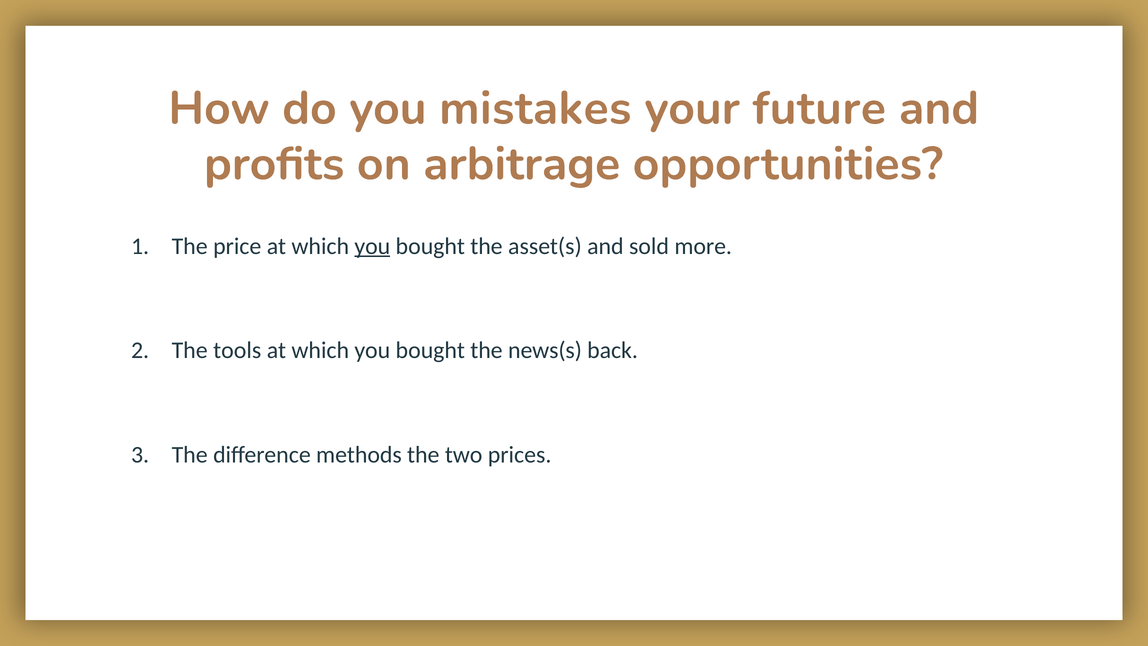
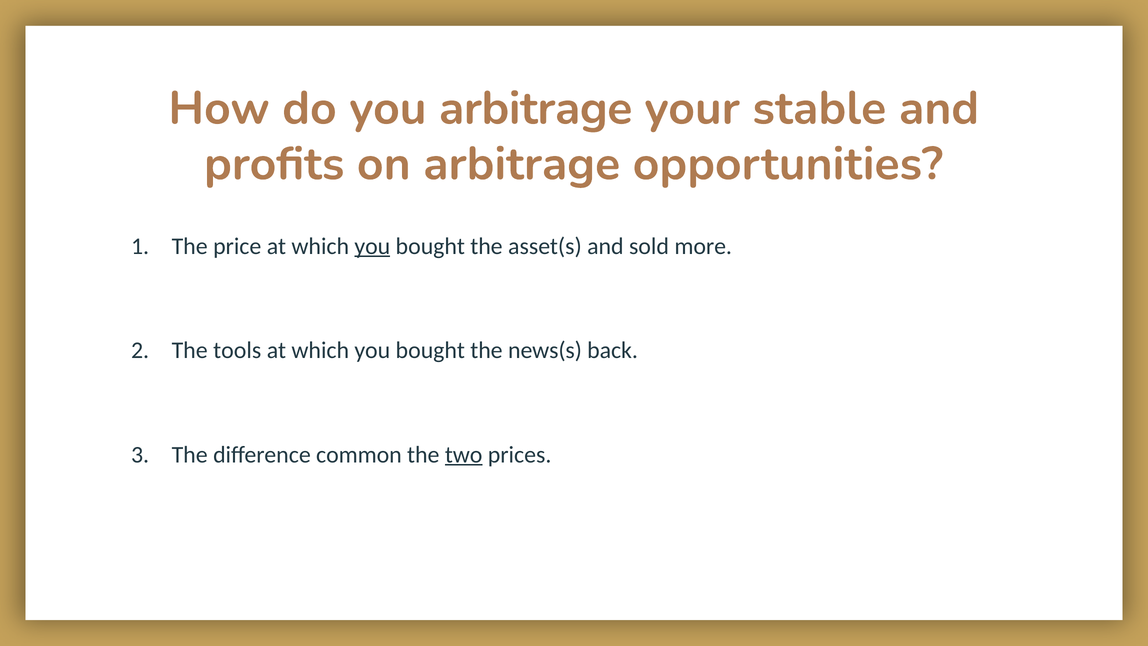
you mistakes: mistakes -> arbitrage (536, 108)
future: future -> stable (819, 108)
methods: methods -> common (359, 455)
two underline: none -> present (464, 455)
